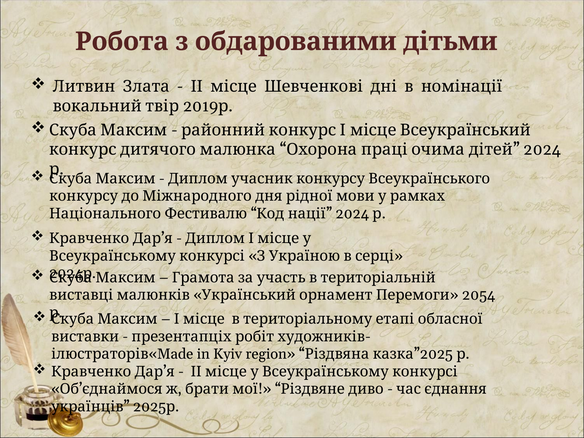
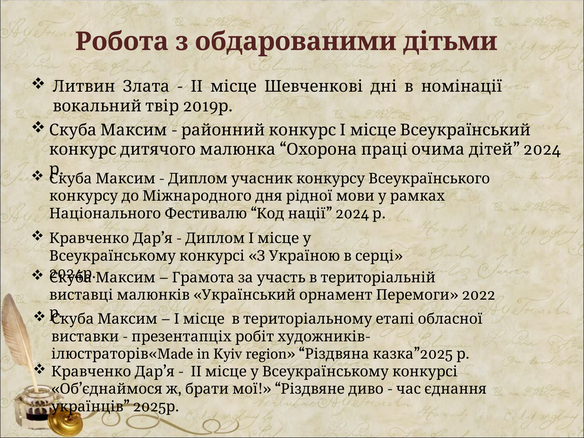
2054: 2054 -> 2022 (479, 295)
